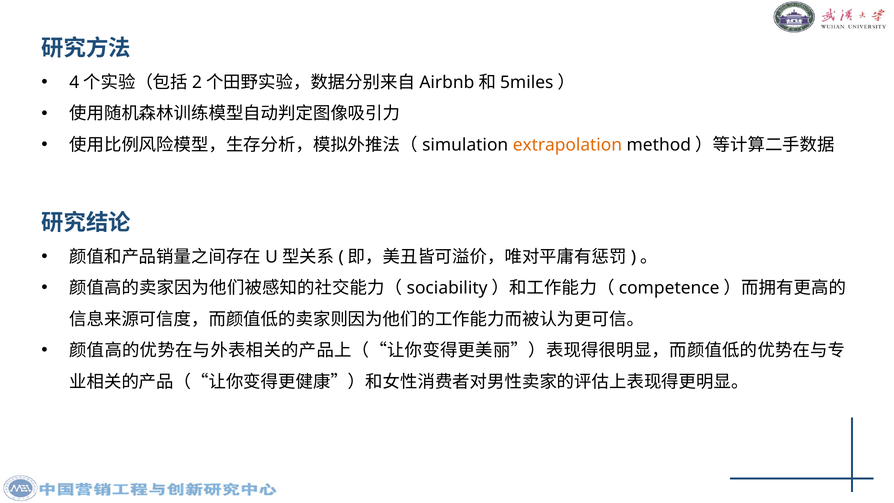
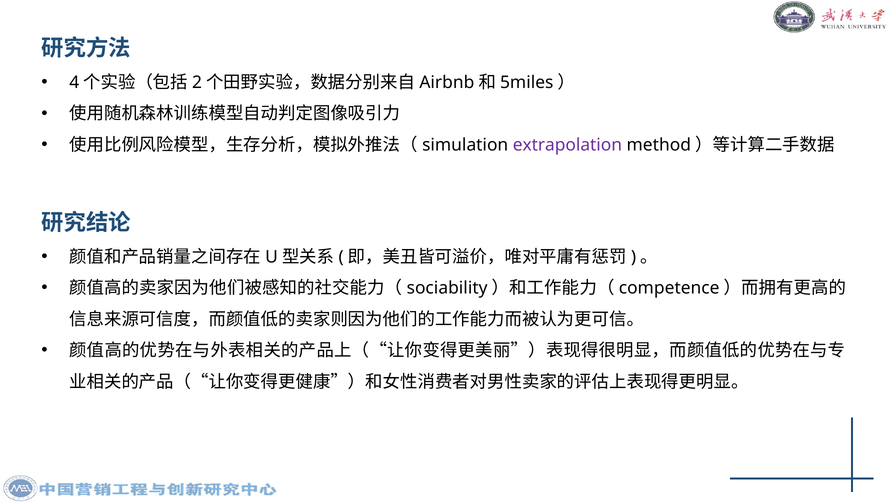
extrapolation colour: orange -> purple (567, 145)
